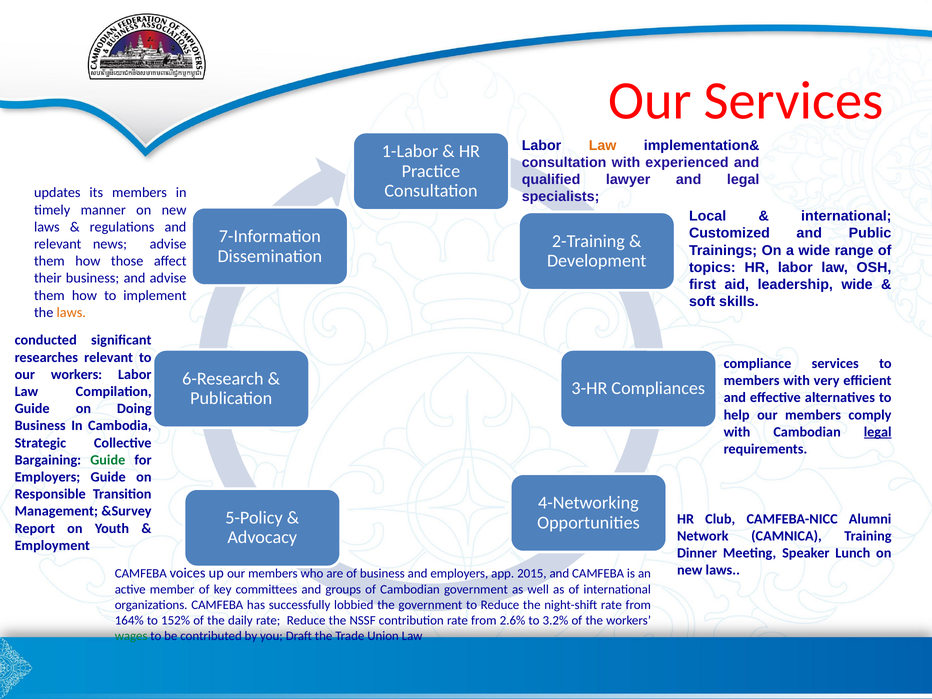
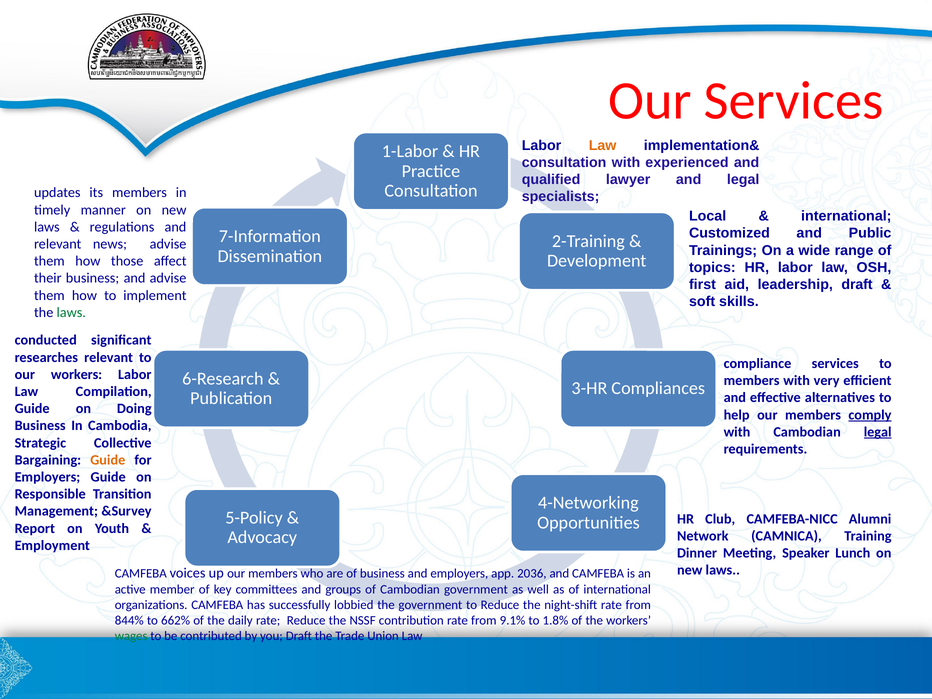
leadership wide: wide -> draft (857, 285)
laws colour: orange -> green (71, 312)
comply underline: none -> present (870, 415)
Guide colour: green -> orange (108, 460)
2015: 2015 -> 2036 (532, 574)
164%: 164% -> 844% (129, 621)
152%: 152% -> 662% (176, 621)
2.6%: 2.6% -> 9.1% (513, 621)
3.2%: 3.2% -> 1.8% (555, 621)
